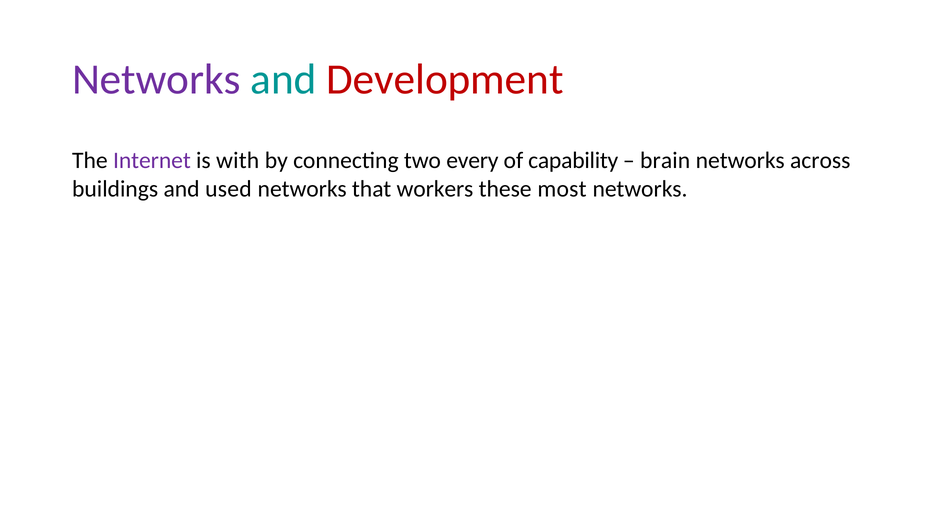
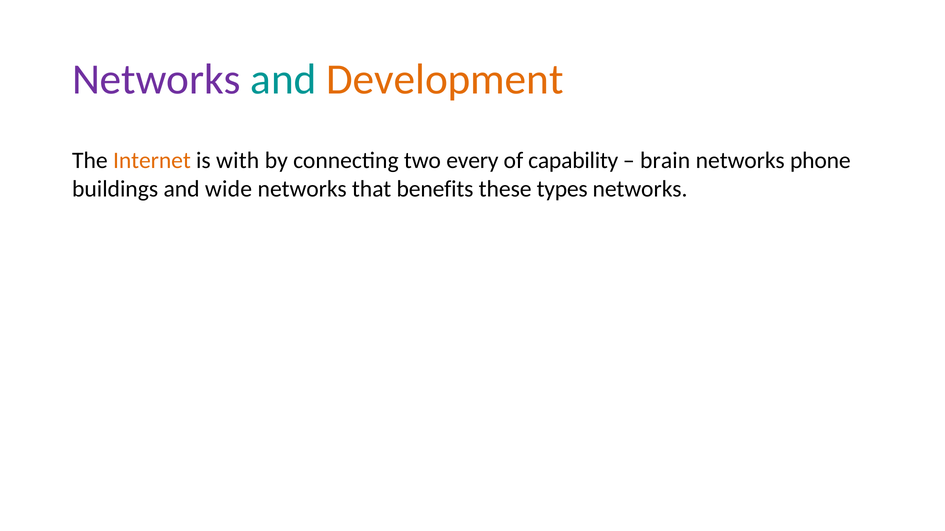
Development colour: red -> orange (445, 79)
Internet colour: purple -> orange (152, 161)
across: across -> phone (820, 161)
used: used -> wide (228, 189)
workers: workers -> benefits (435, 189)
most: most -> types (562, 189)
